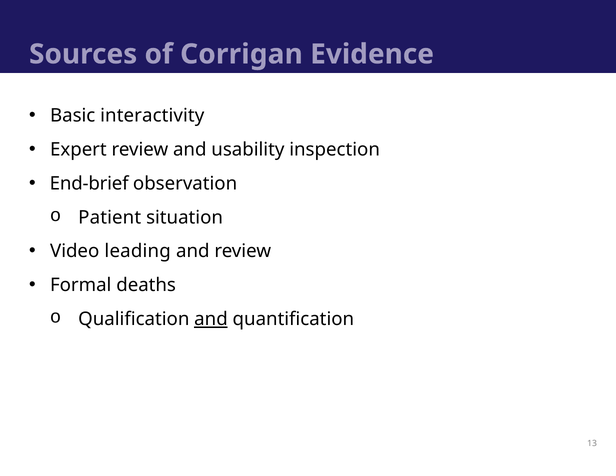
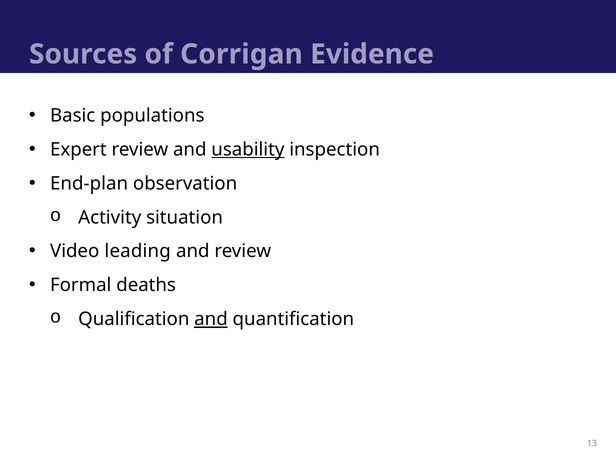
interactivity: interactivity -> populations (152, 115)
usability underline: none -> present (248, 149)
End-brief: End-brief -> End-plan (89, 183)
Patient: Patient -> Activity (110, 217)
